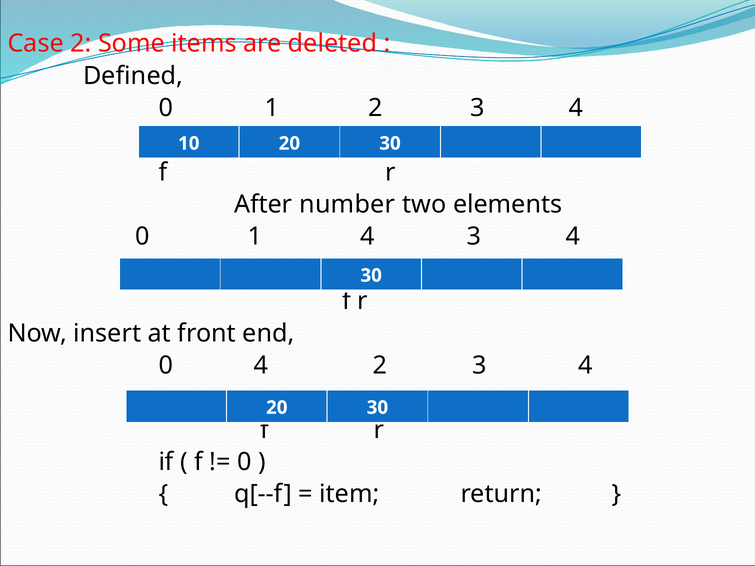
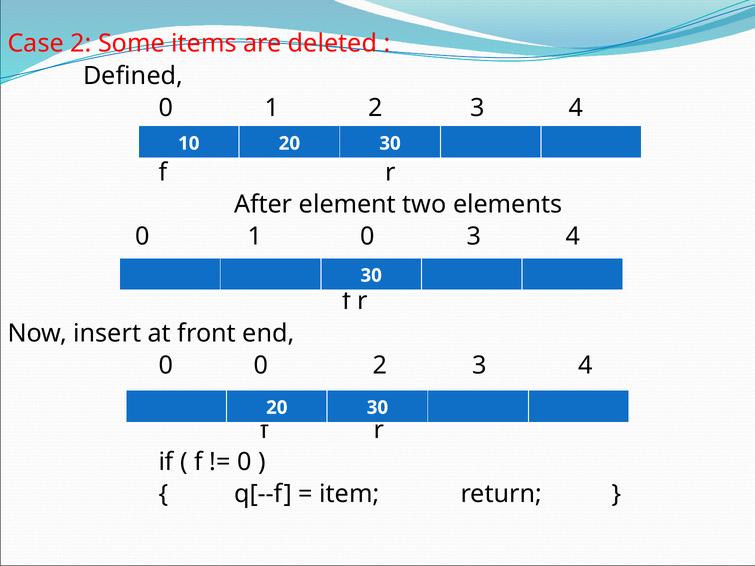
number: number -> element (347, 205)
1 4: 4 -> 0 (368, 237)
0 4: 4 -> 0 (261, 366)
